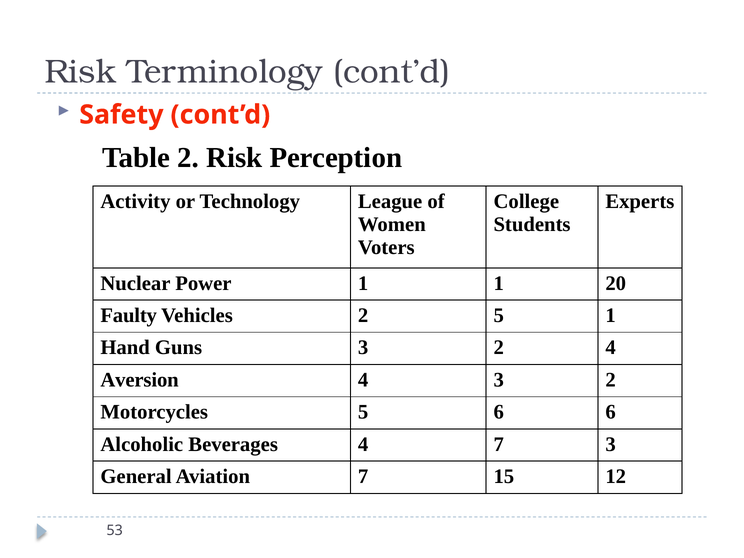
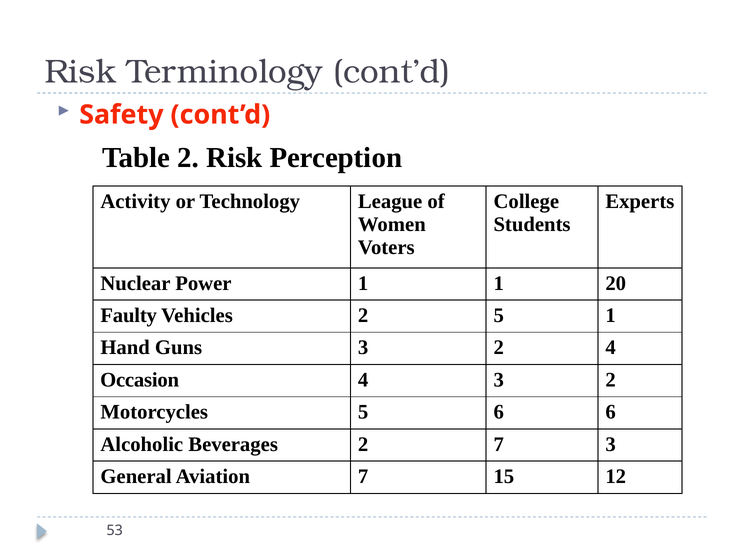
Aversion: Aversion -> Occasion (140, 380)
Beverages 4: 4 -> 2 (363, 444)
